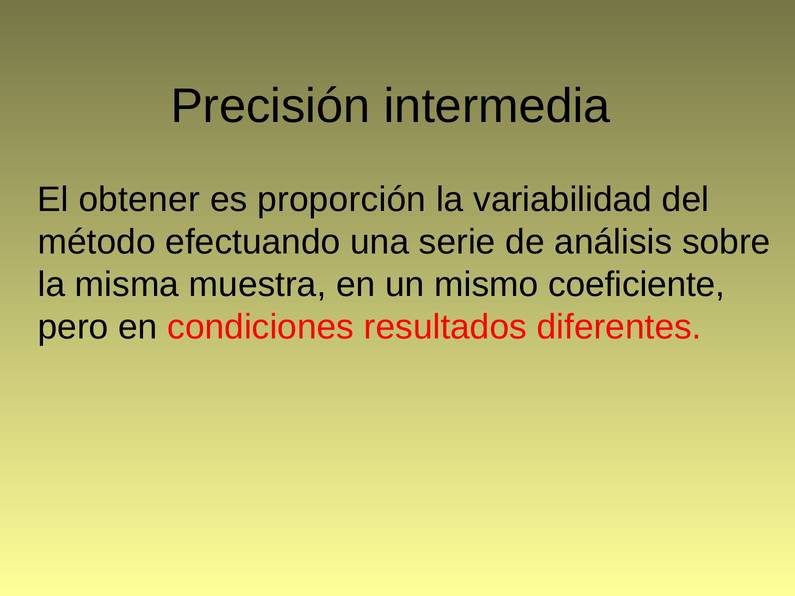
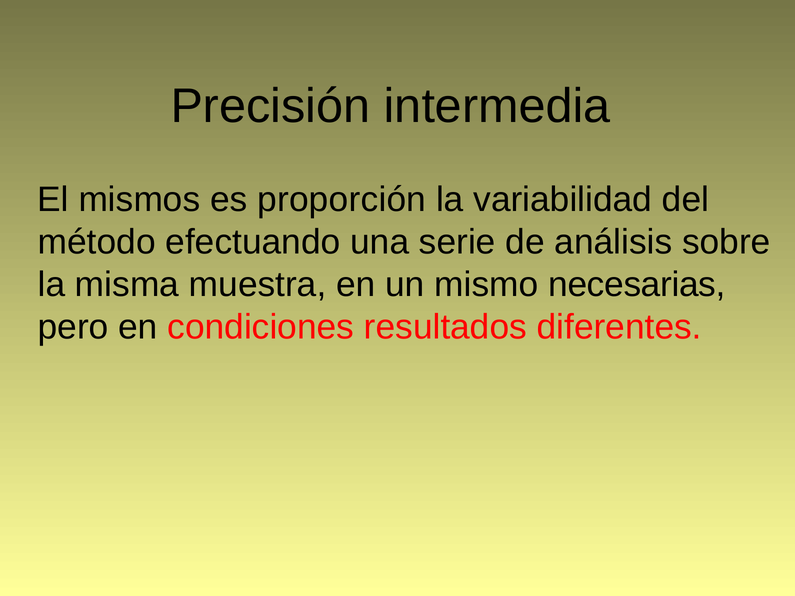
obtener: obtener -> mismos (139, 200)
coeficiente: coeficiente -> necesarias (637, 285)
